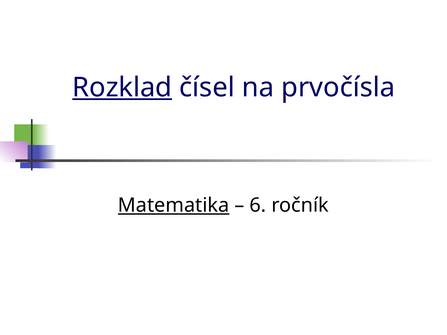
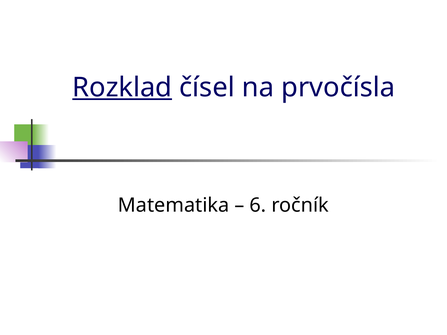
Matematika underline: present -> none (174, 206)
